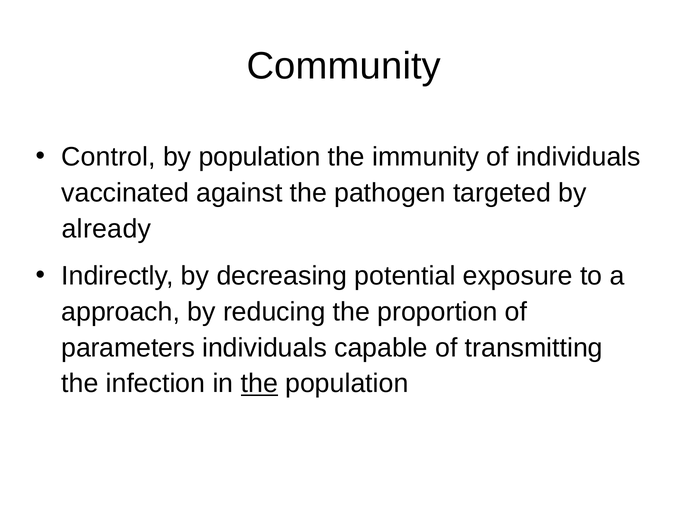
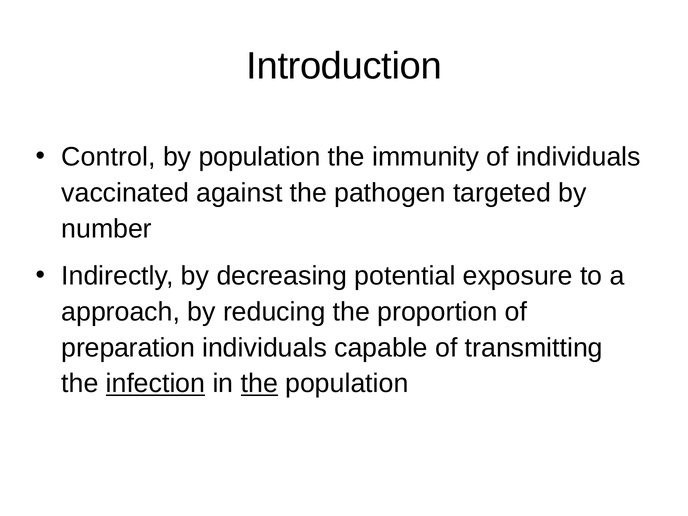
Community: Community -> Introduction (344, 66)
already: already -> number (107, 229)
parameters: parameters -> preparation (128, 348)
infection underline: none -> present (156, 384)
